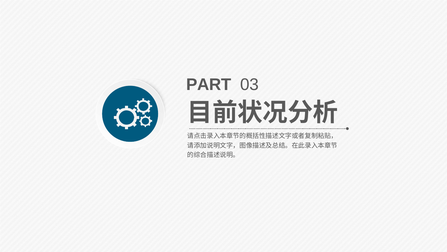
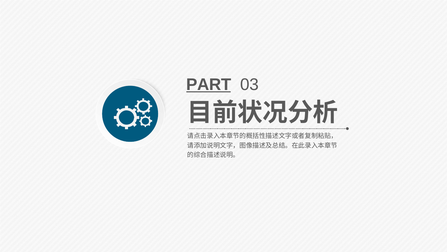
PART underline: none -> present (209, 84)
